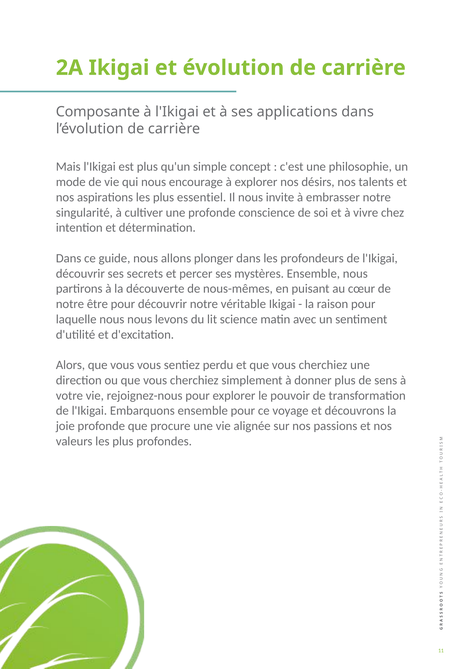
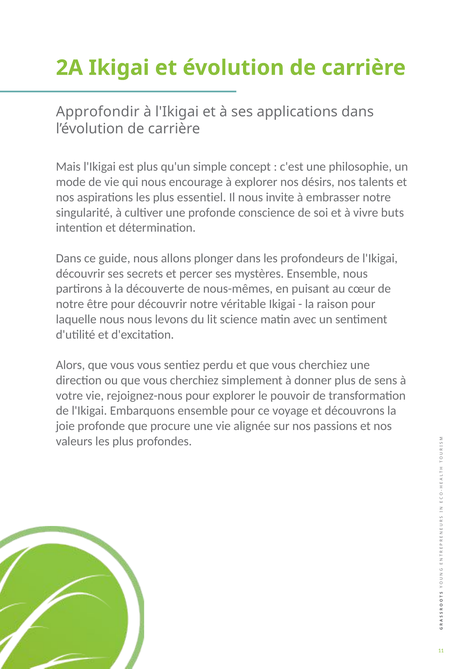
Composante: Composante -> Approfondir (98, 112)
chez: chez -> buts (393, 213)
